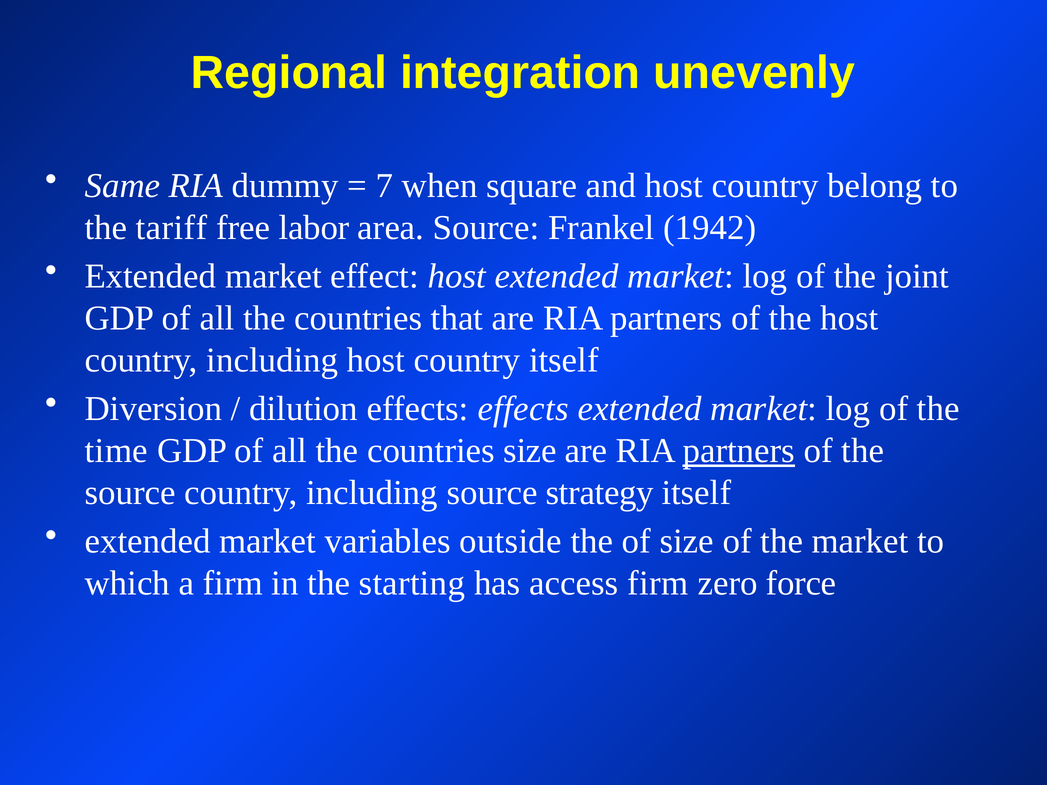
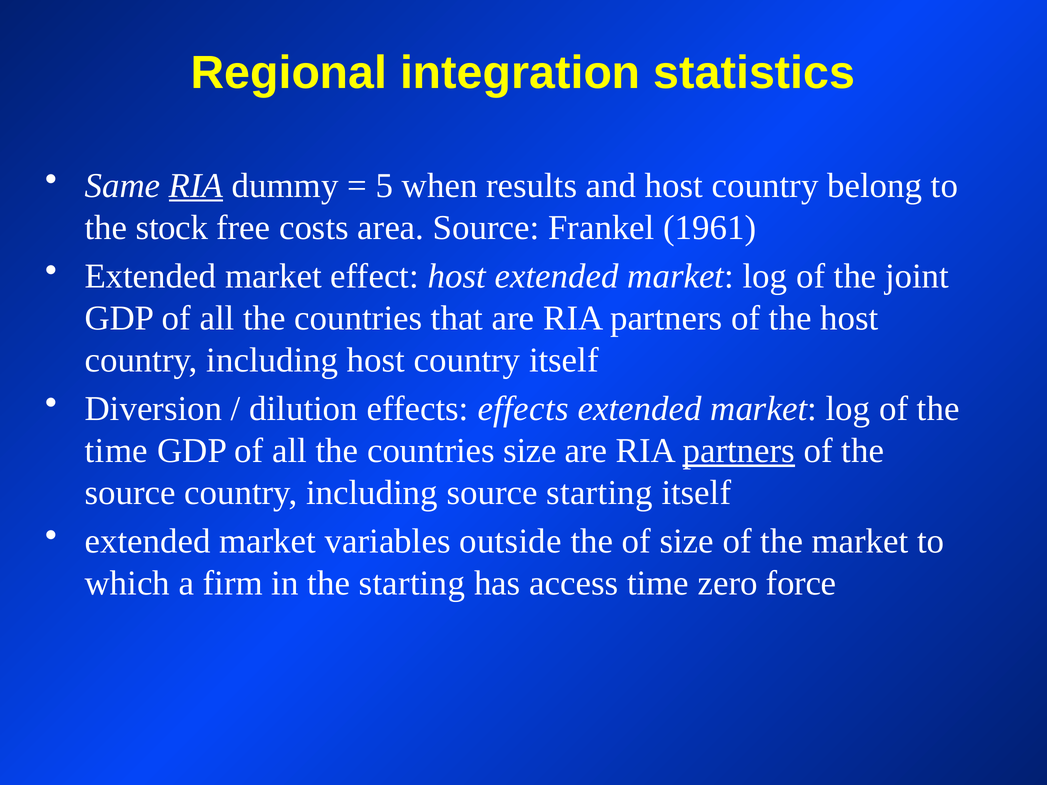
unevenly: unevenly -> statistics (754, 73)
RIA underline: none -> present (196, 186)
7: 7 -> 5 (384, 186)
square: square -> results (532, 186)
tariff: tariff -> stock (172, 228)
labor: labor -> costs (314, 228)
1942: 1942 -> 1961 (710, 228)
source strategy: strategy -> starting (599, 493)
access firm: firm -> time (658, 583)
